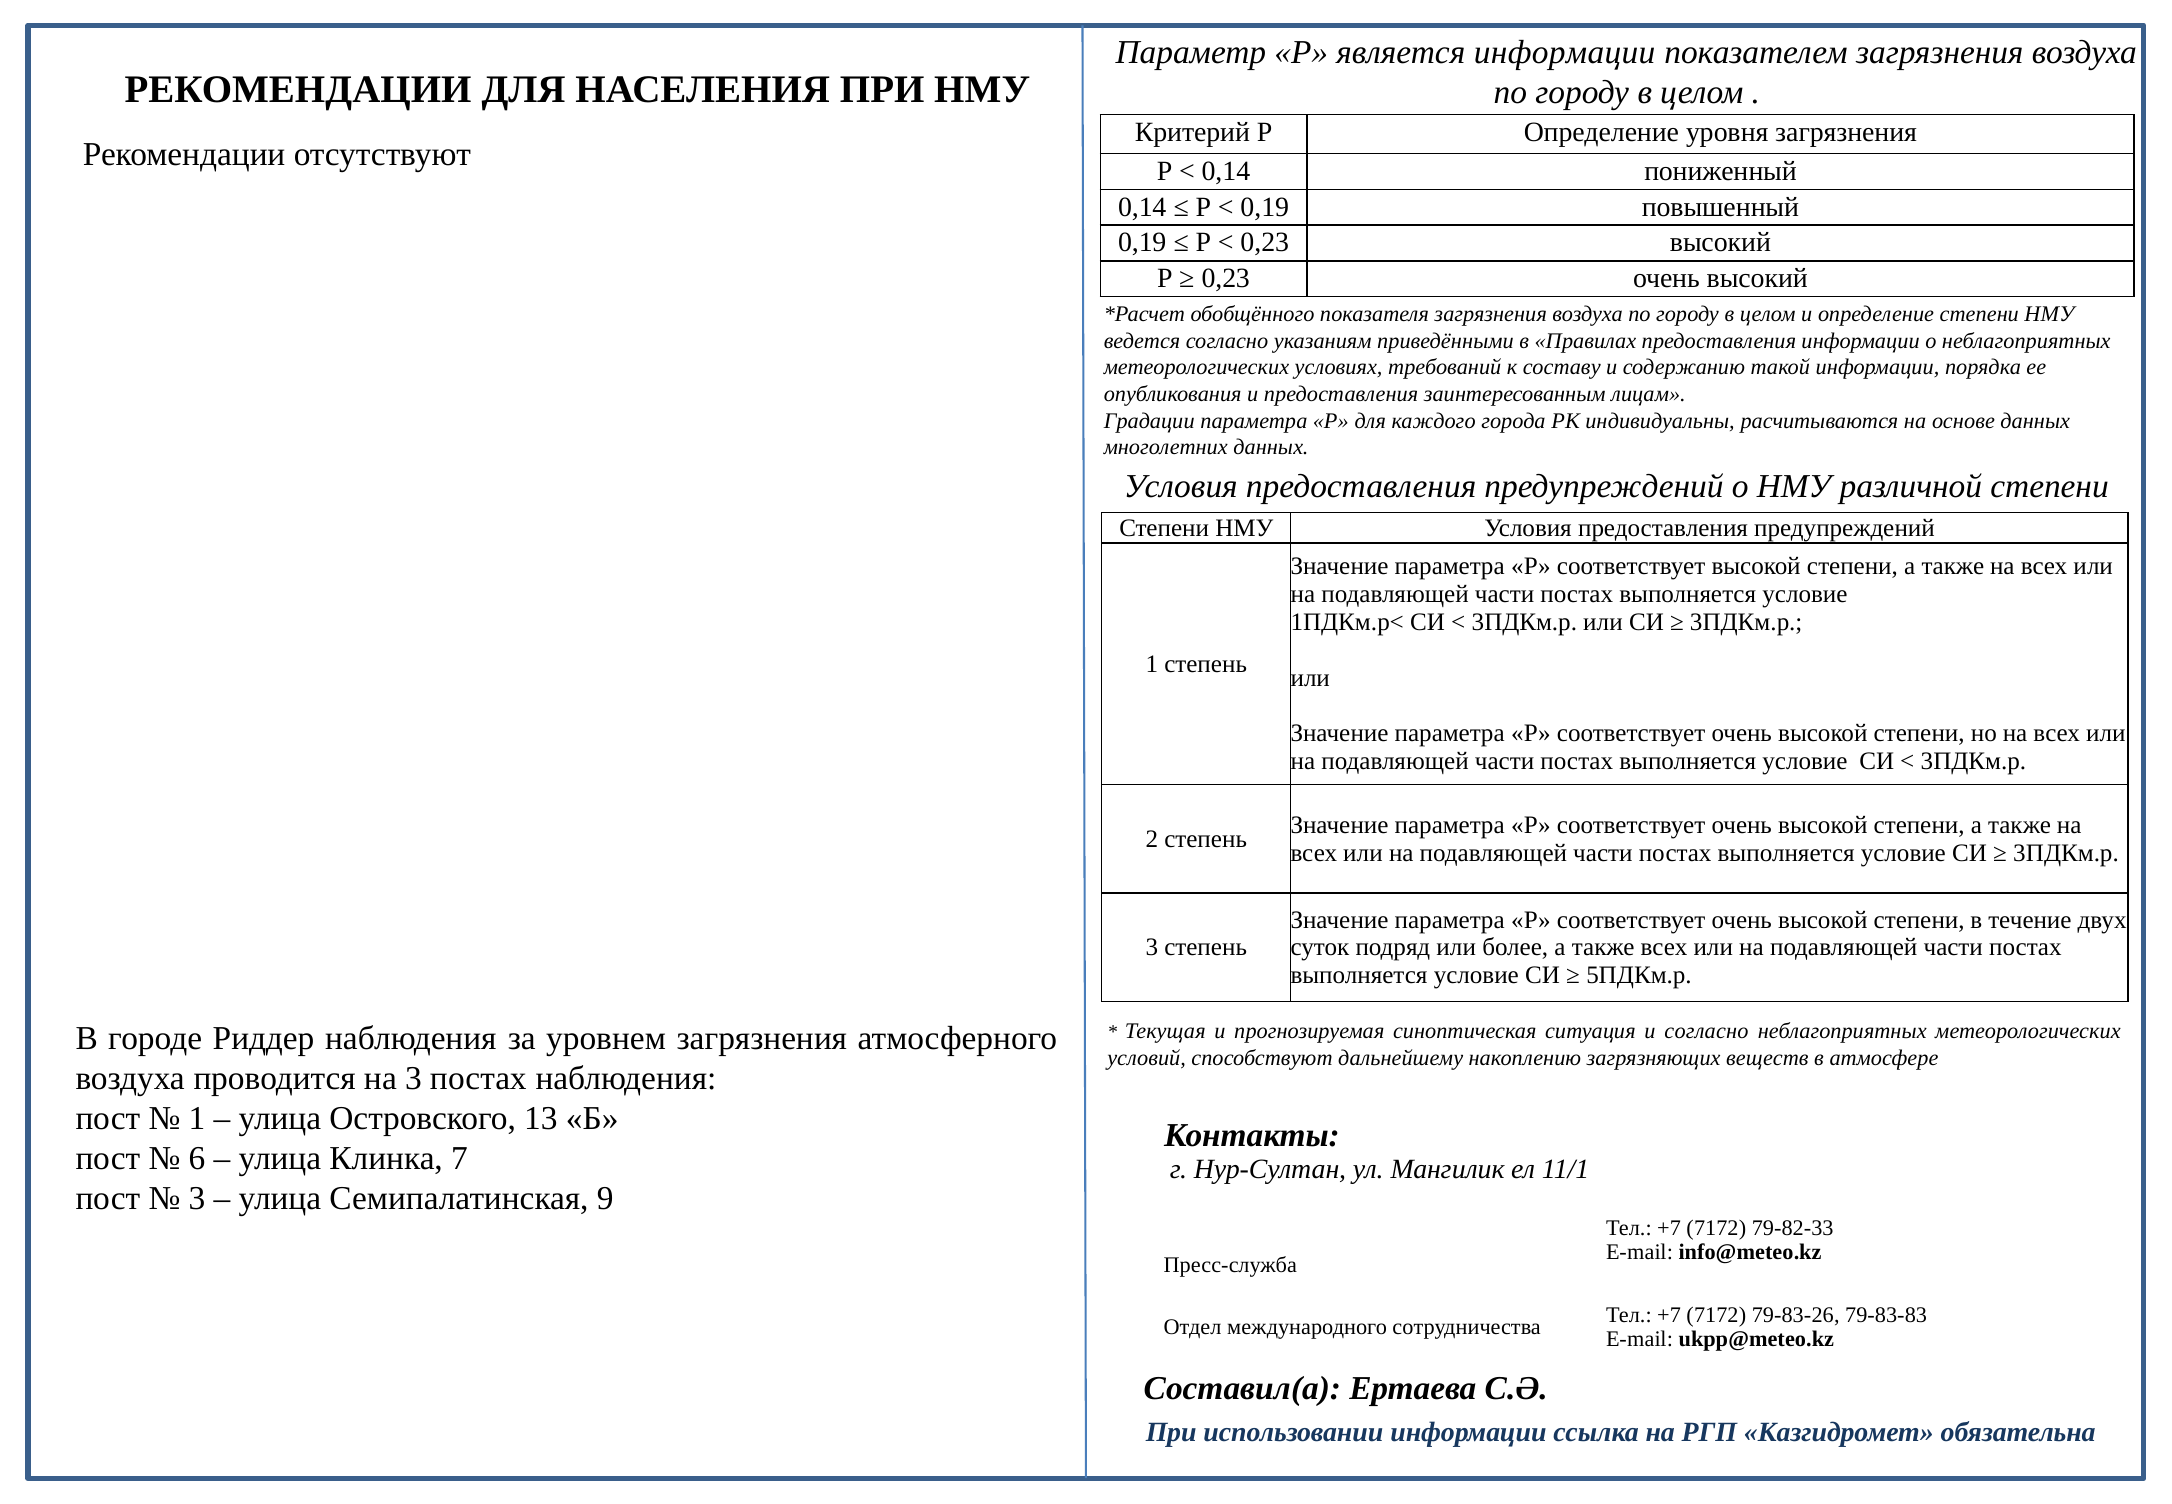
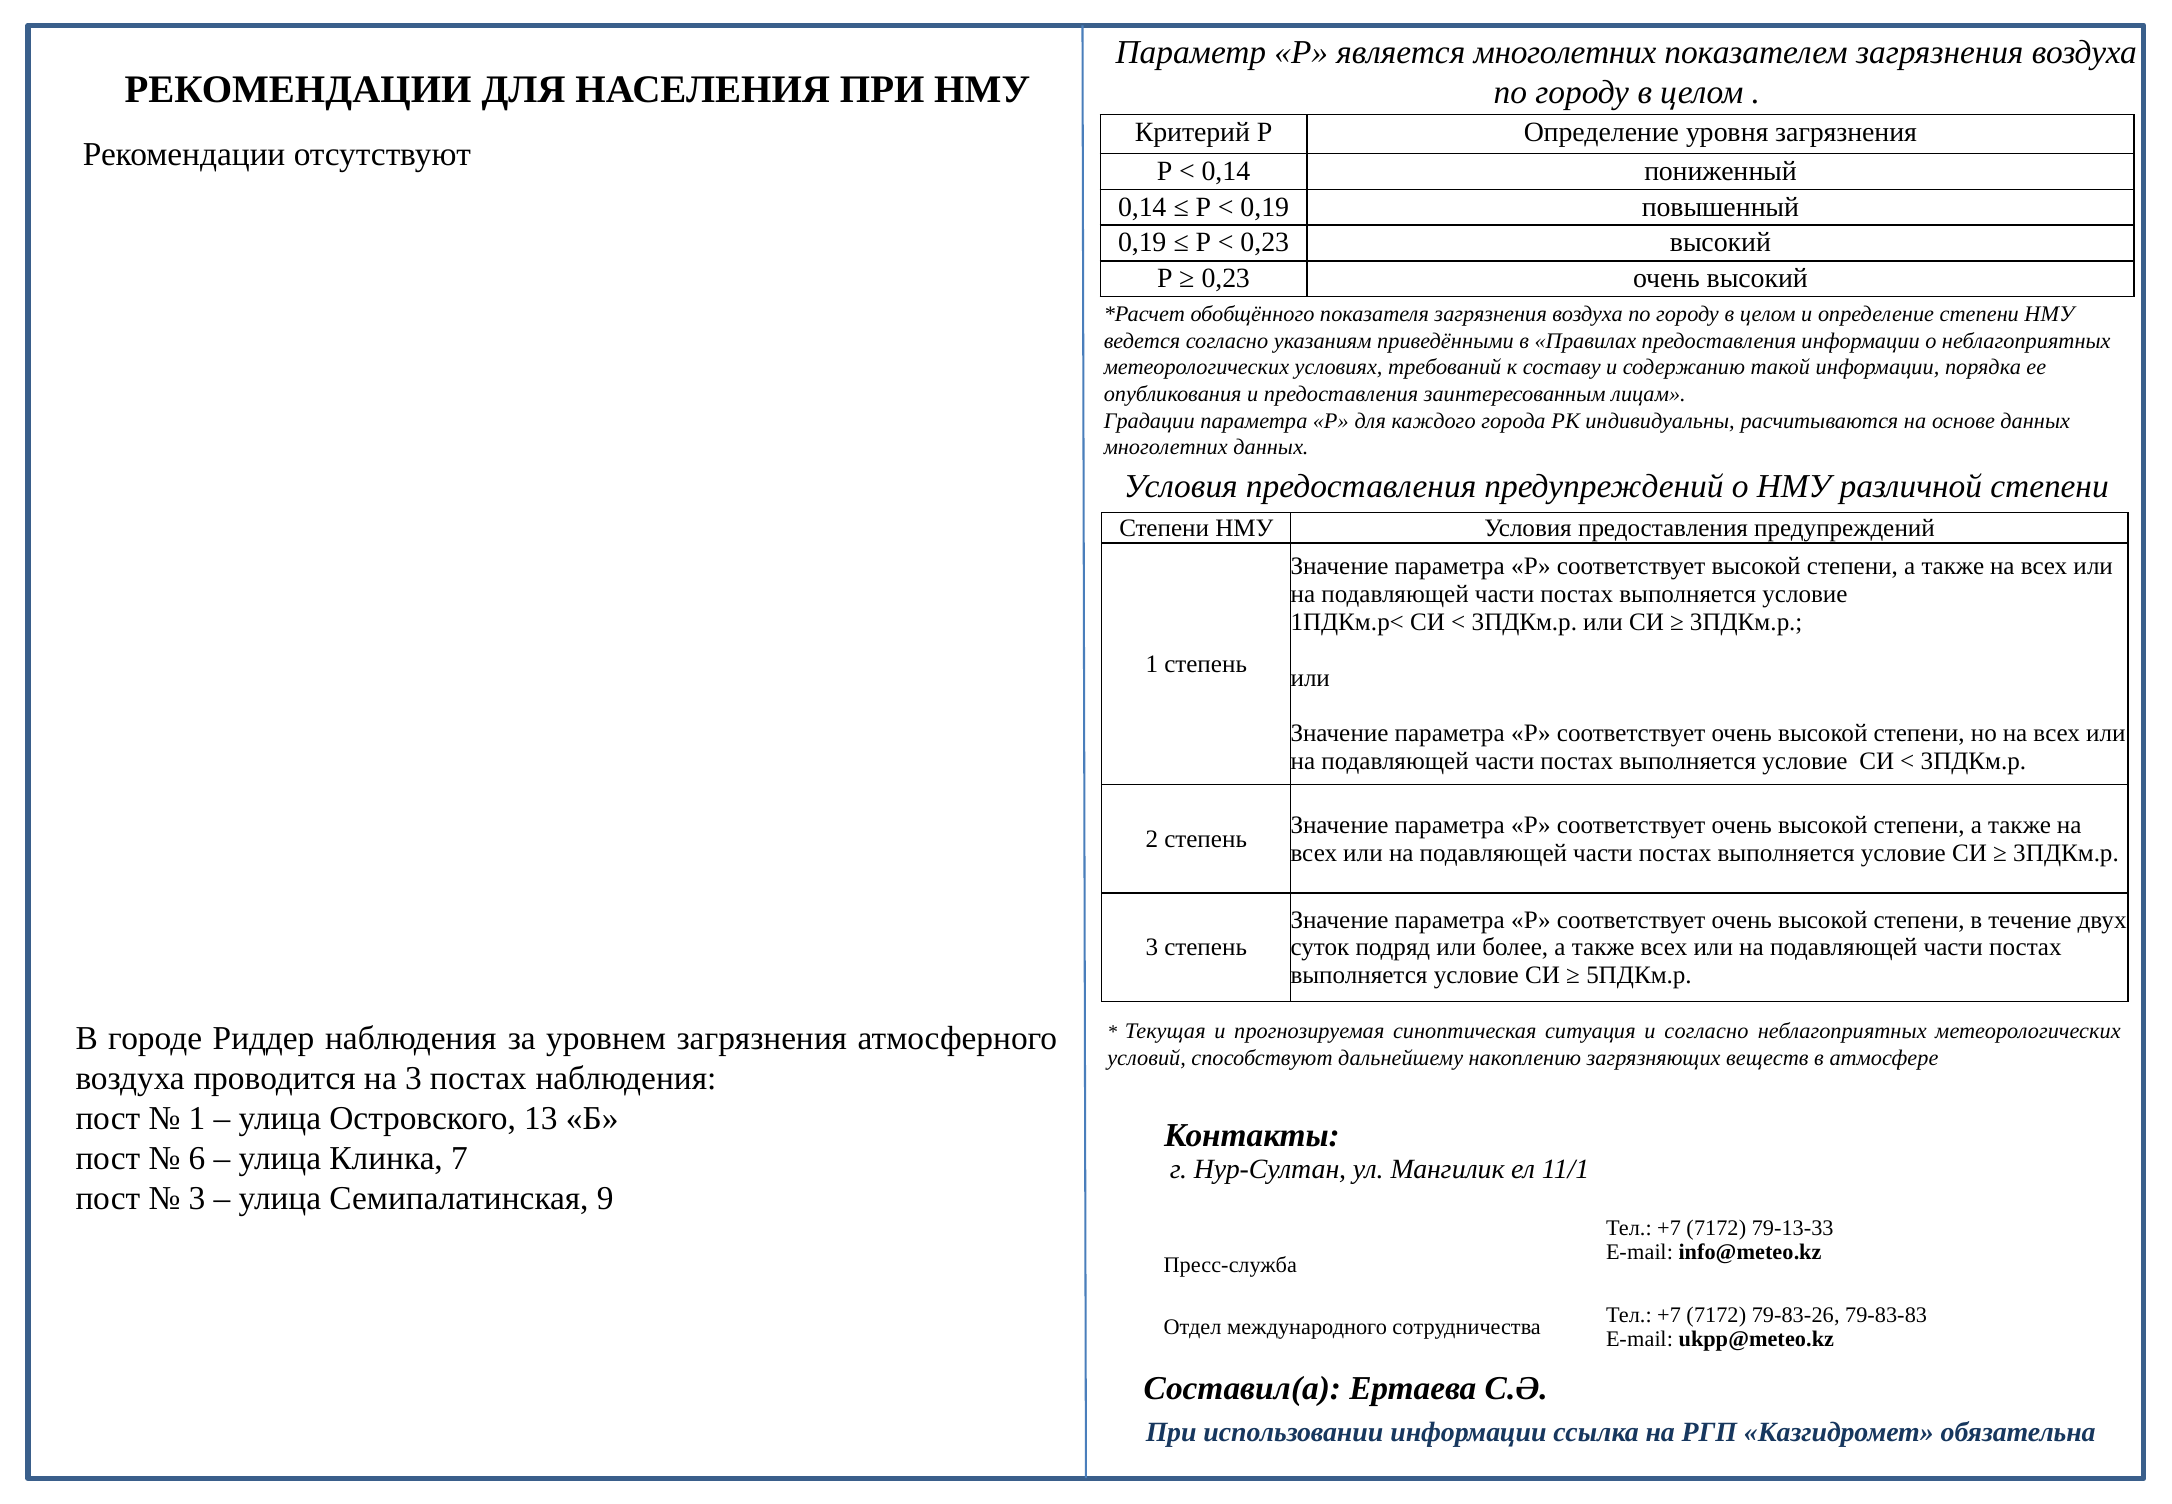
является информации: информации -> многолетних (1565, 52)
79-82-33: 79-82-33 -> 79-13-33 (1793, 1228)
